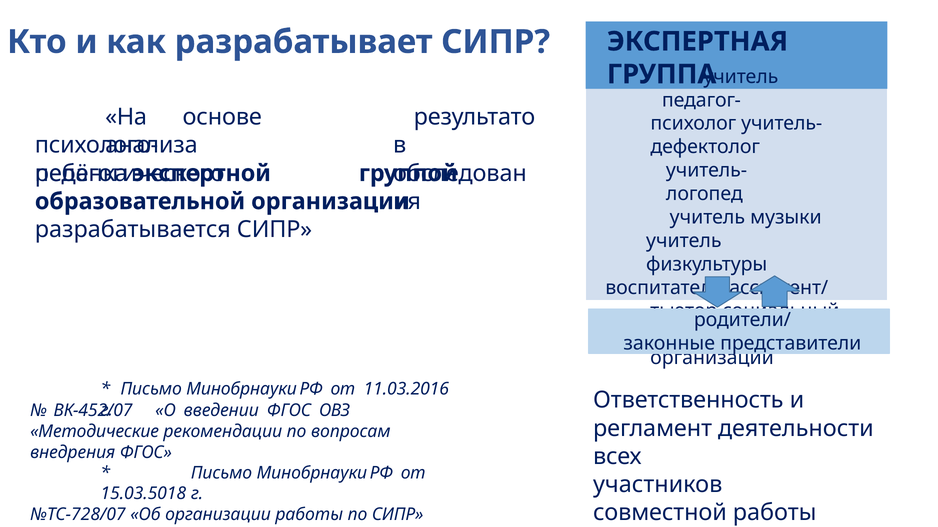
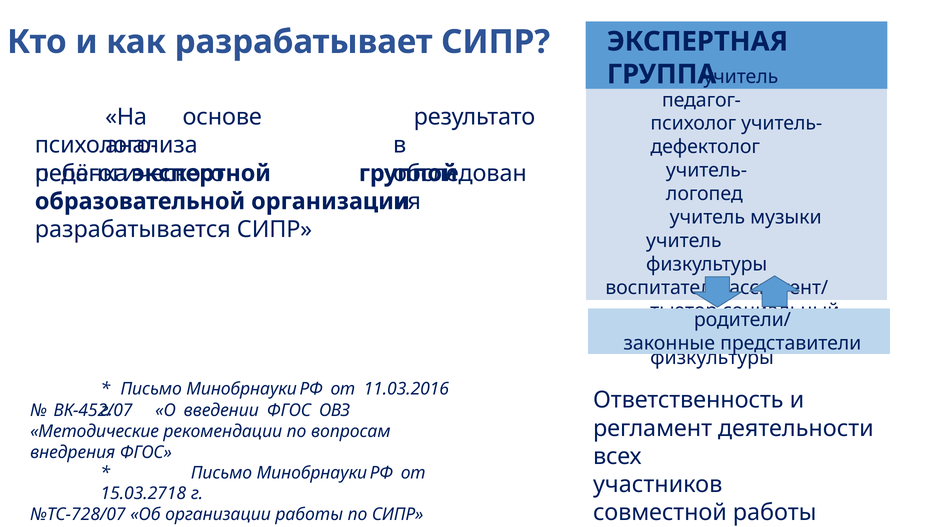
организации: организации -> физкультуры (712, 358)
15.03.5018: 15.03.5018 -> 15.03.2718 (143, 494)
